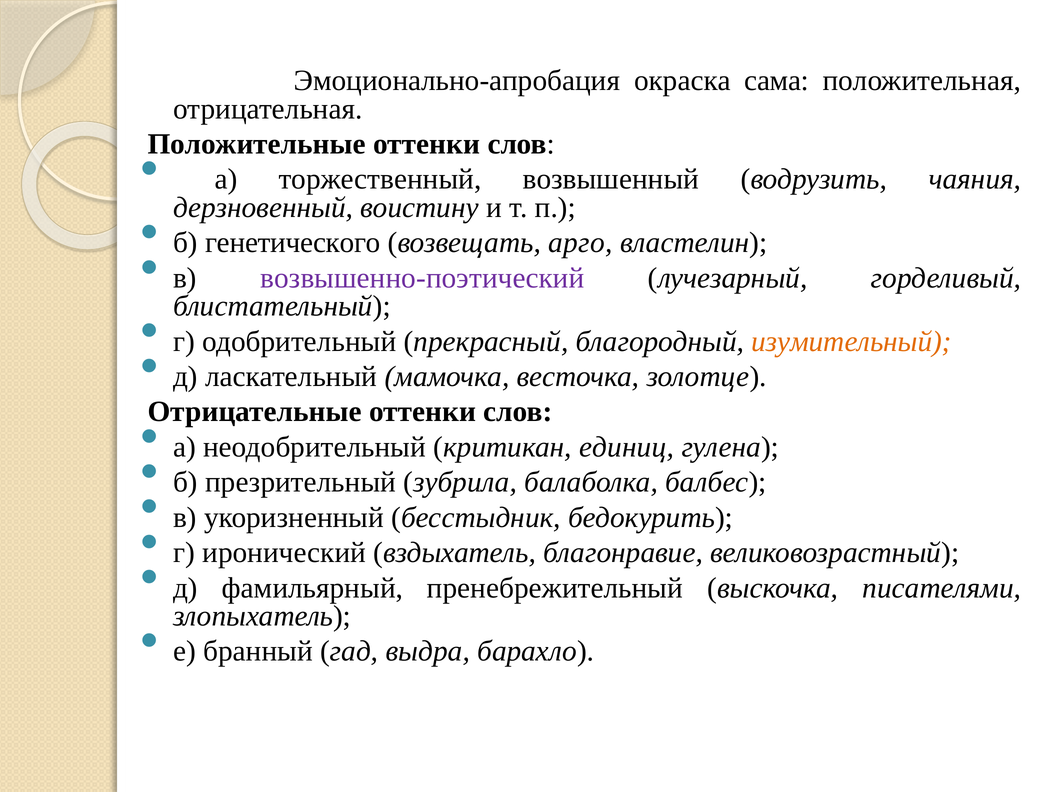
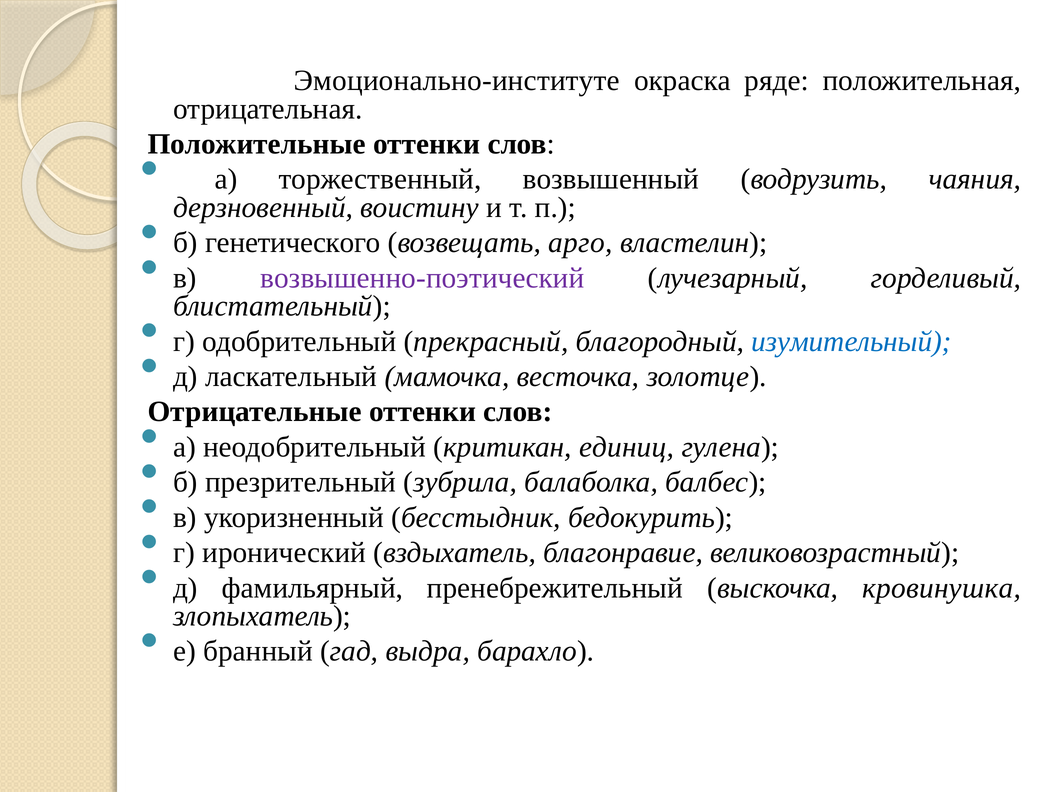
Эмоционально-апробация: Эмоционально-апробация -> Эмоционально-институте (457, 81)
сама: сама -> ряде (777, 81)
изумительный colour: orange -> blue (851, 341)
писателями: писателями -> кровинушка (942, 588)
